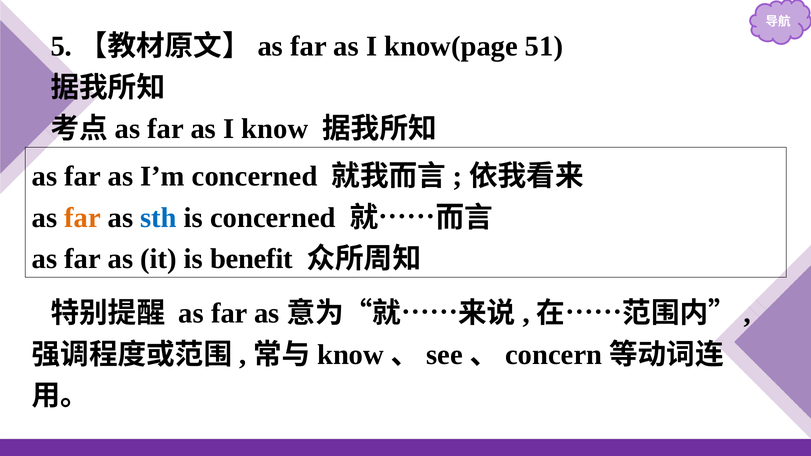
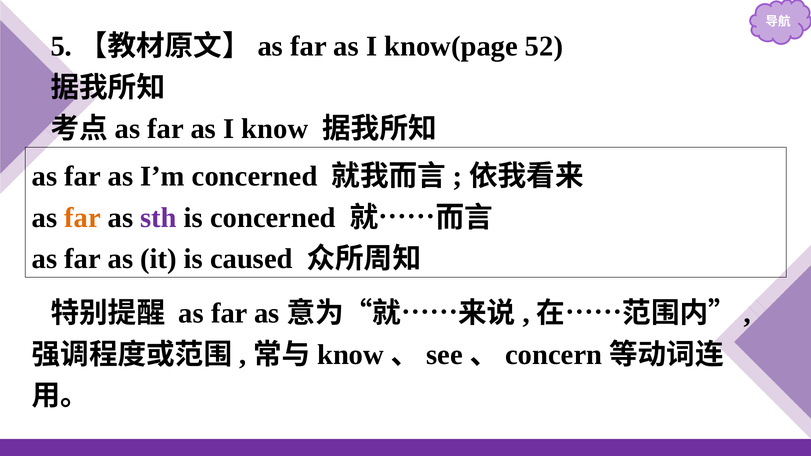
51: 51 -> 52 (544, 46)
sth colour: blue -> purple (159, 218)
benefit: benefit -> caused (251, 259)
